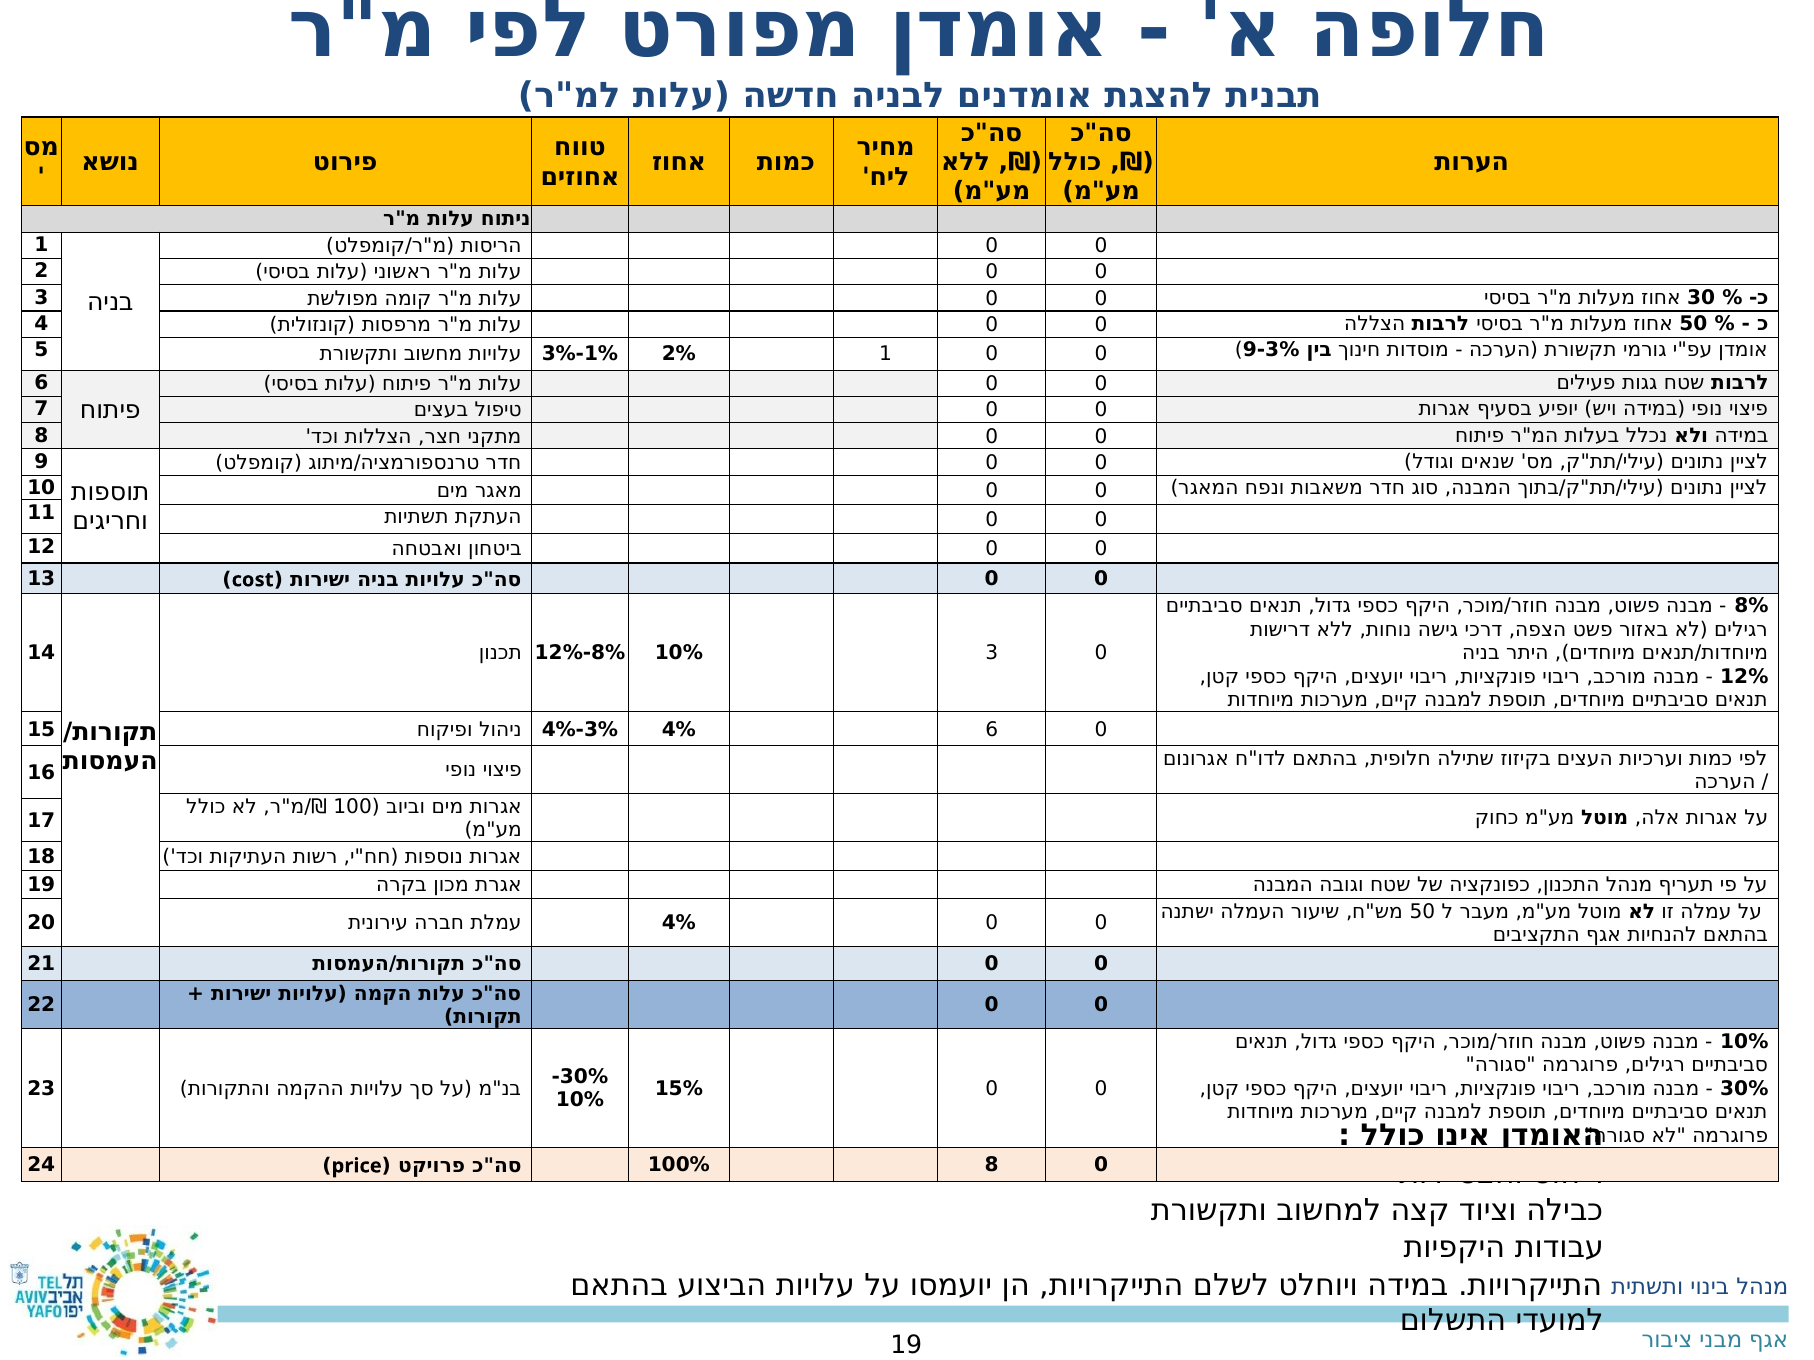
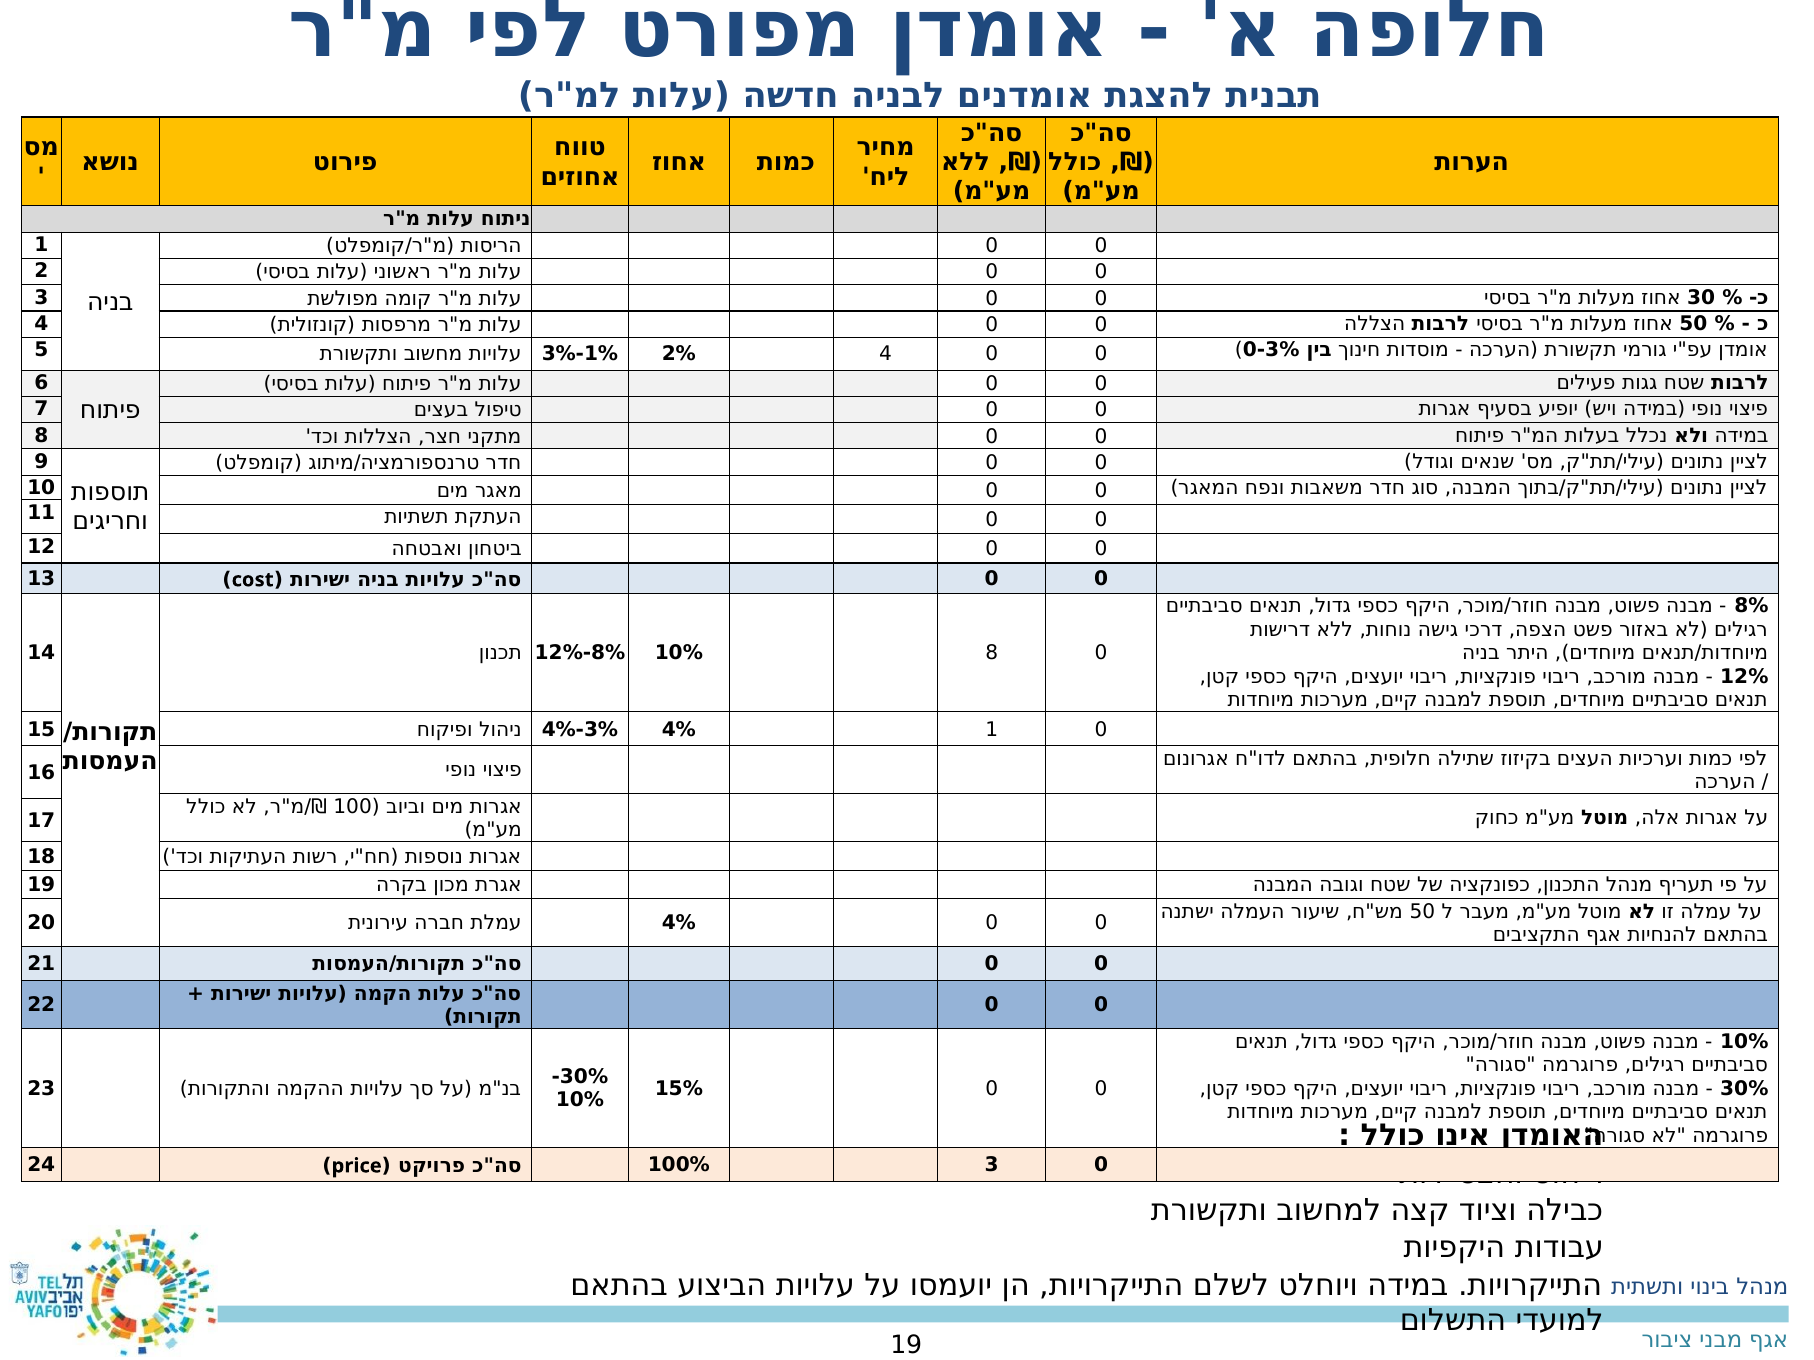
9-3%: 9-3% -> 0-3% (1271, 350)
2% 1: 1 -> 4 (886, 354)
10% 3: 3 -> 8 (992, 653)
4% 6: 6 -> 1 (992, 730)
100% 8: 8 -> 3 (992, 1165)
